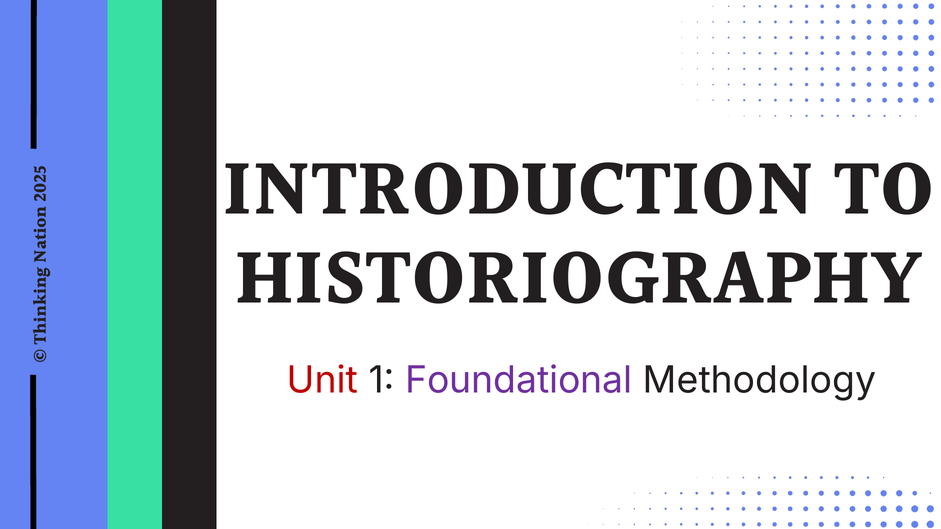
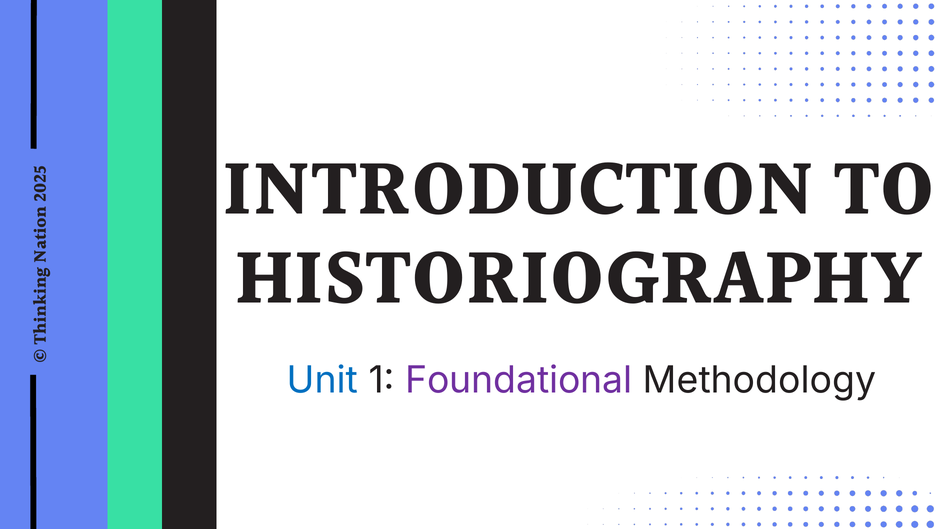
Unit colour: red -> blue (322, 381)
